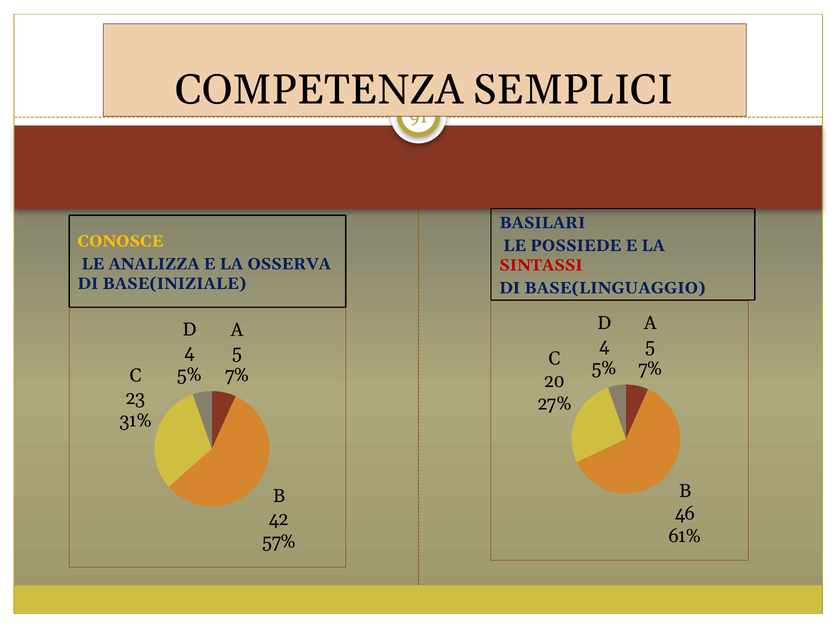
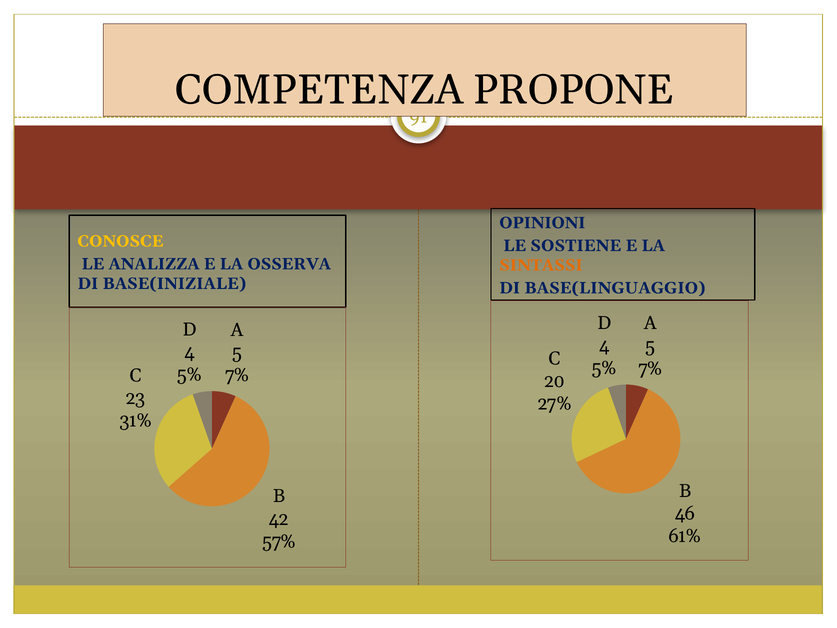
SEMPLICI: SEMPLICI -> PROPONE (574, 90)
BASILARI: BASILARI -> OPINIONI (542, 223)
POSSIEDE: POSSIEDE -> SOSTIENE (576, 246)
SINTASSI colour: red -> orange (541, 265)
